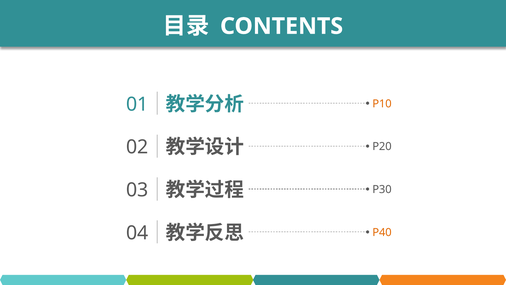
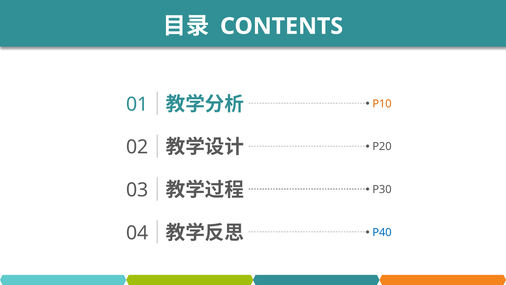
P40 colour: orange -> blue (382, 232)
